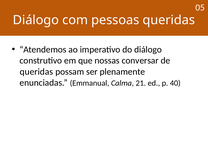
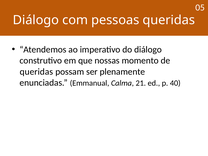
conversar: conversar -> momento (140, 61)
